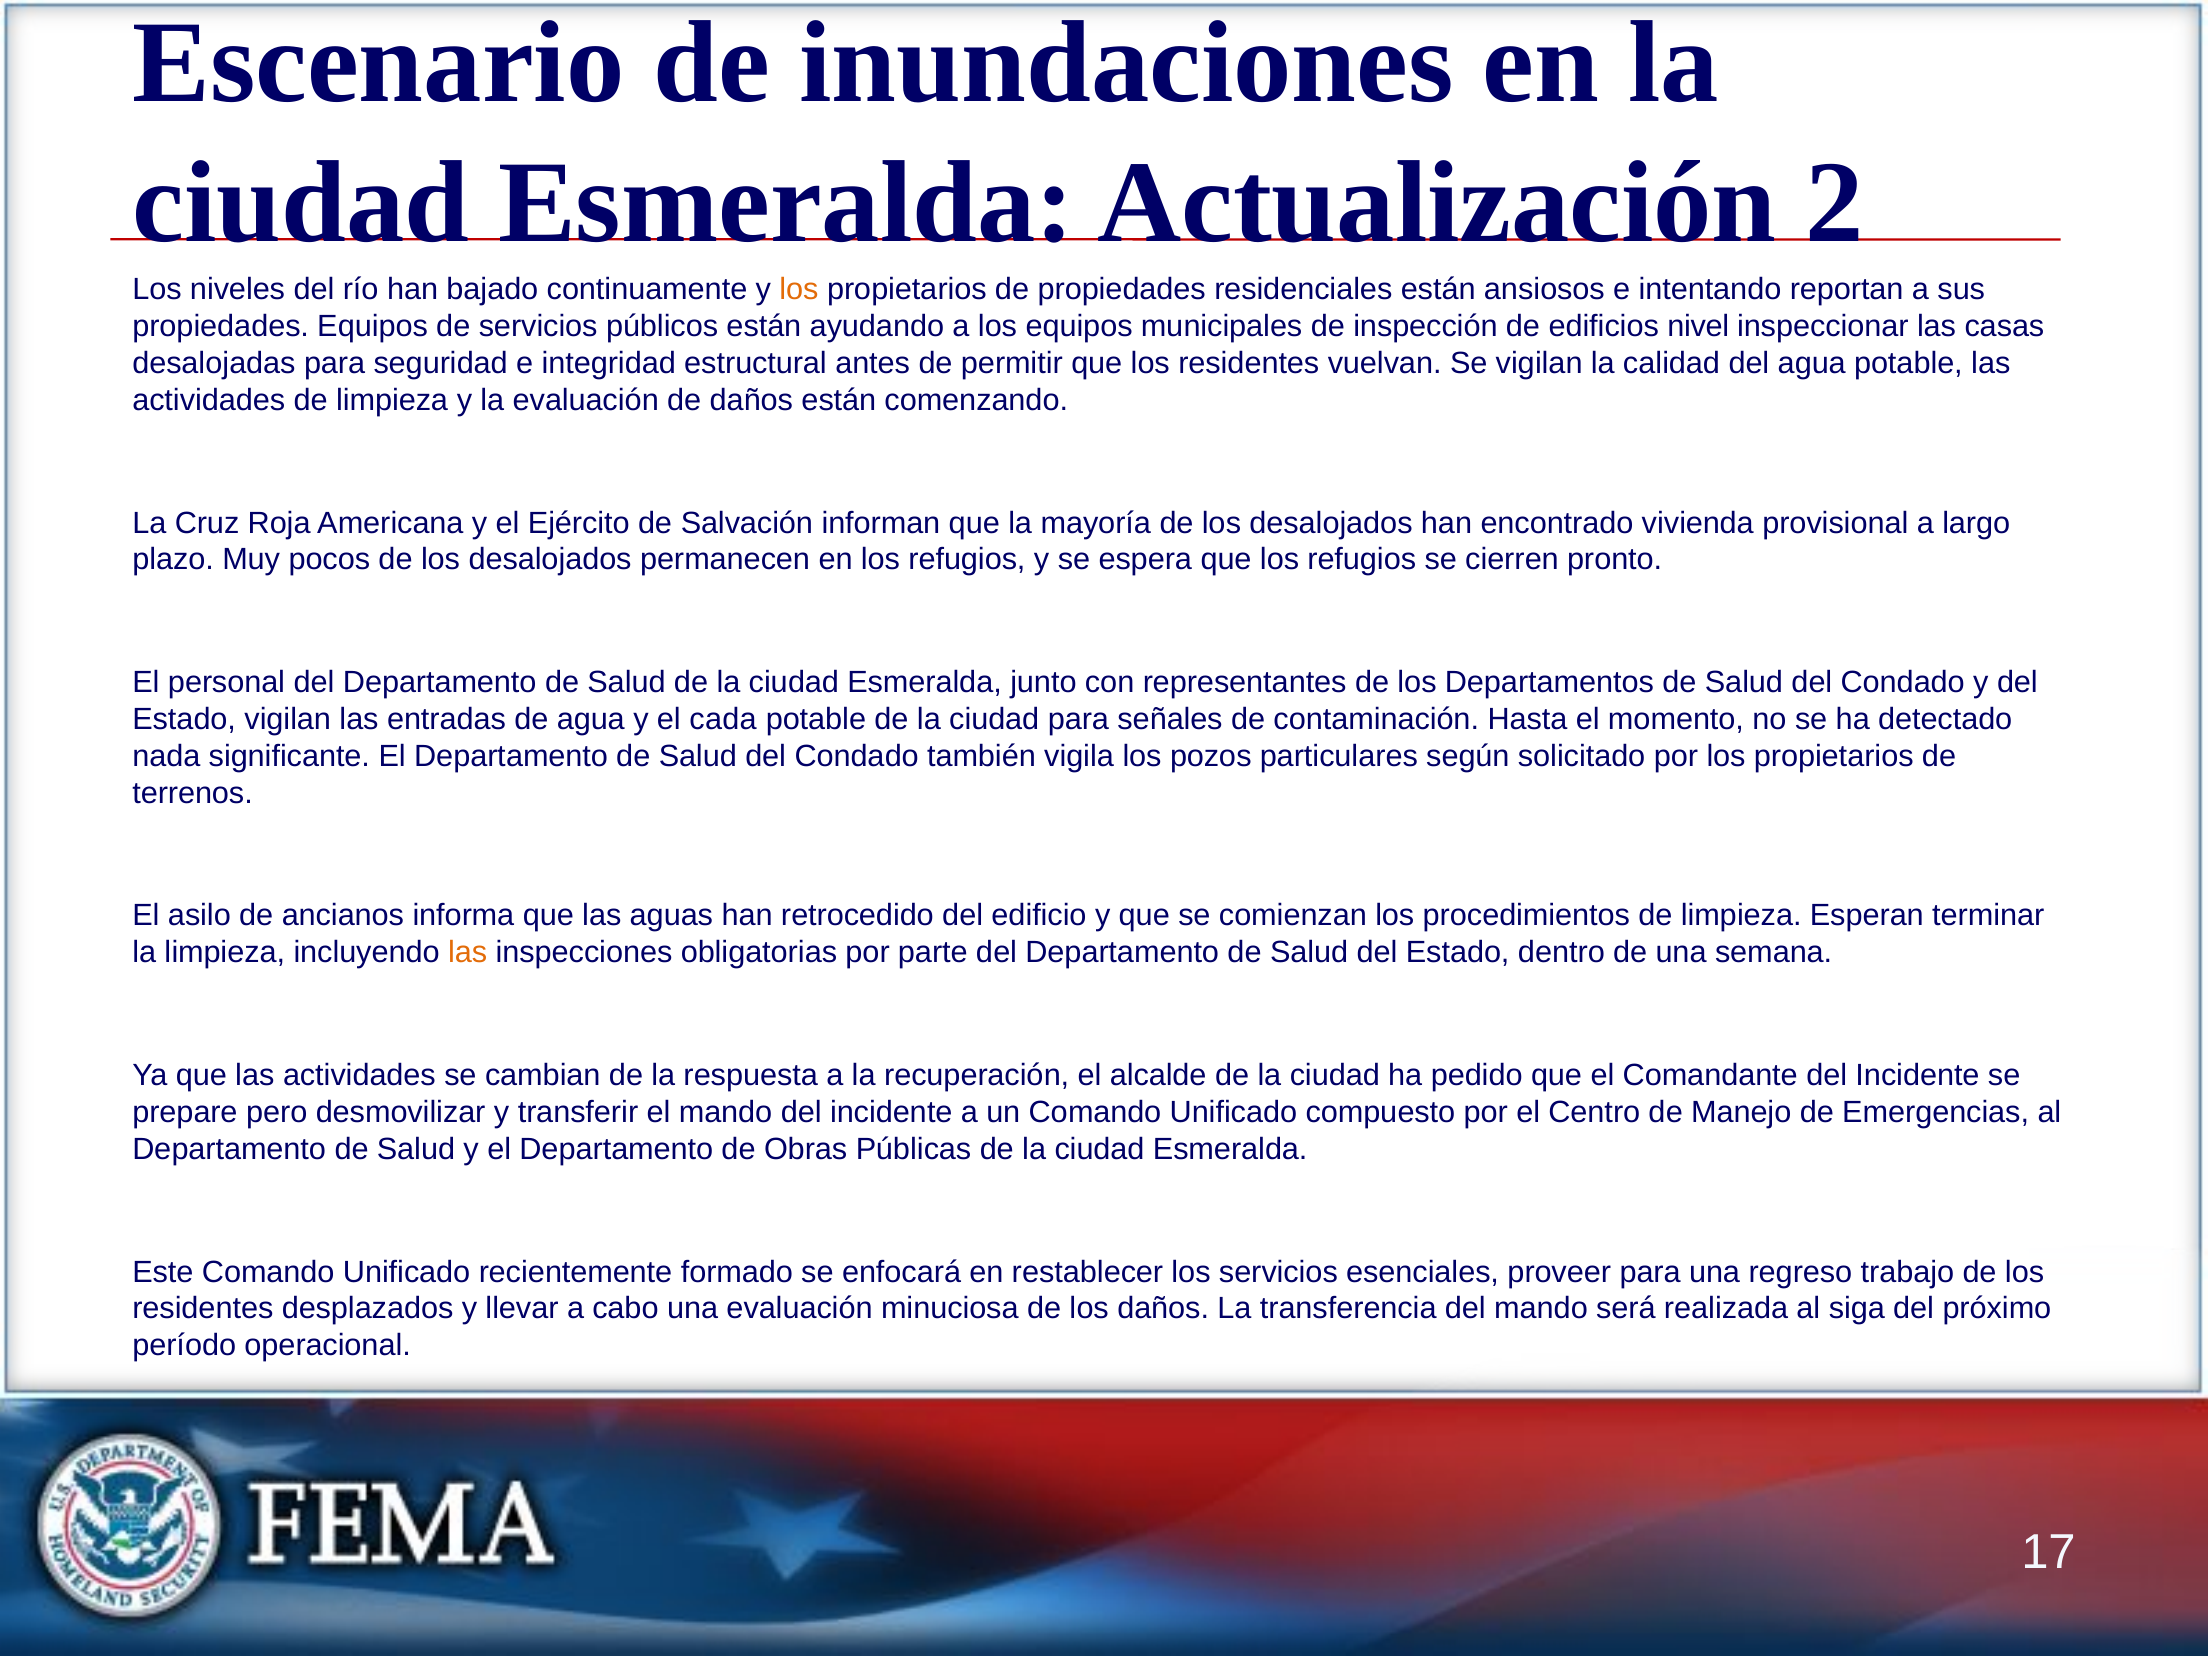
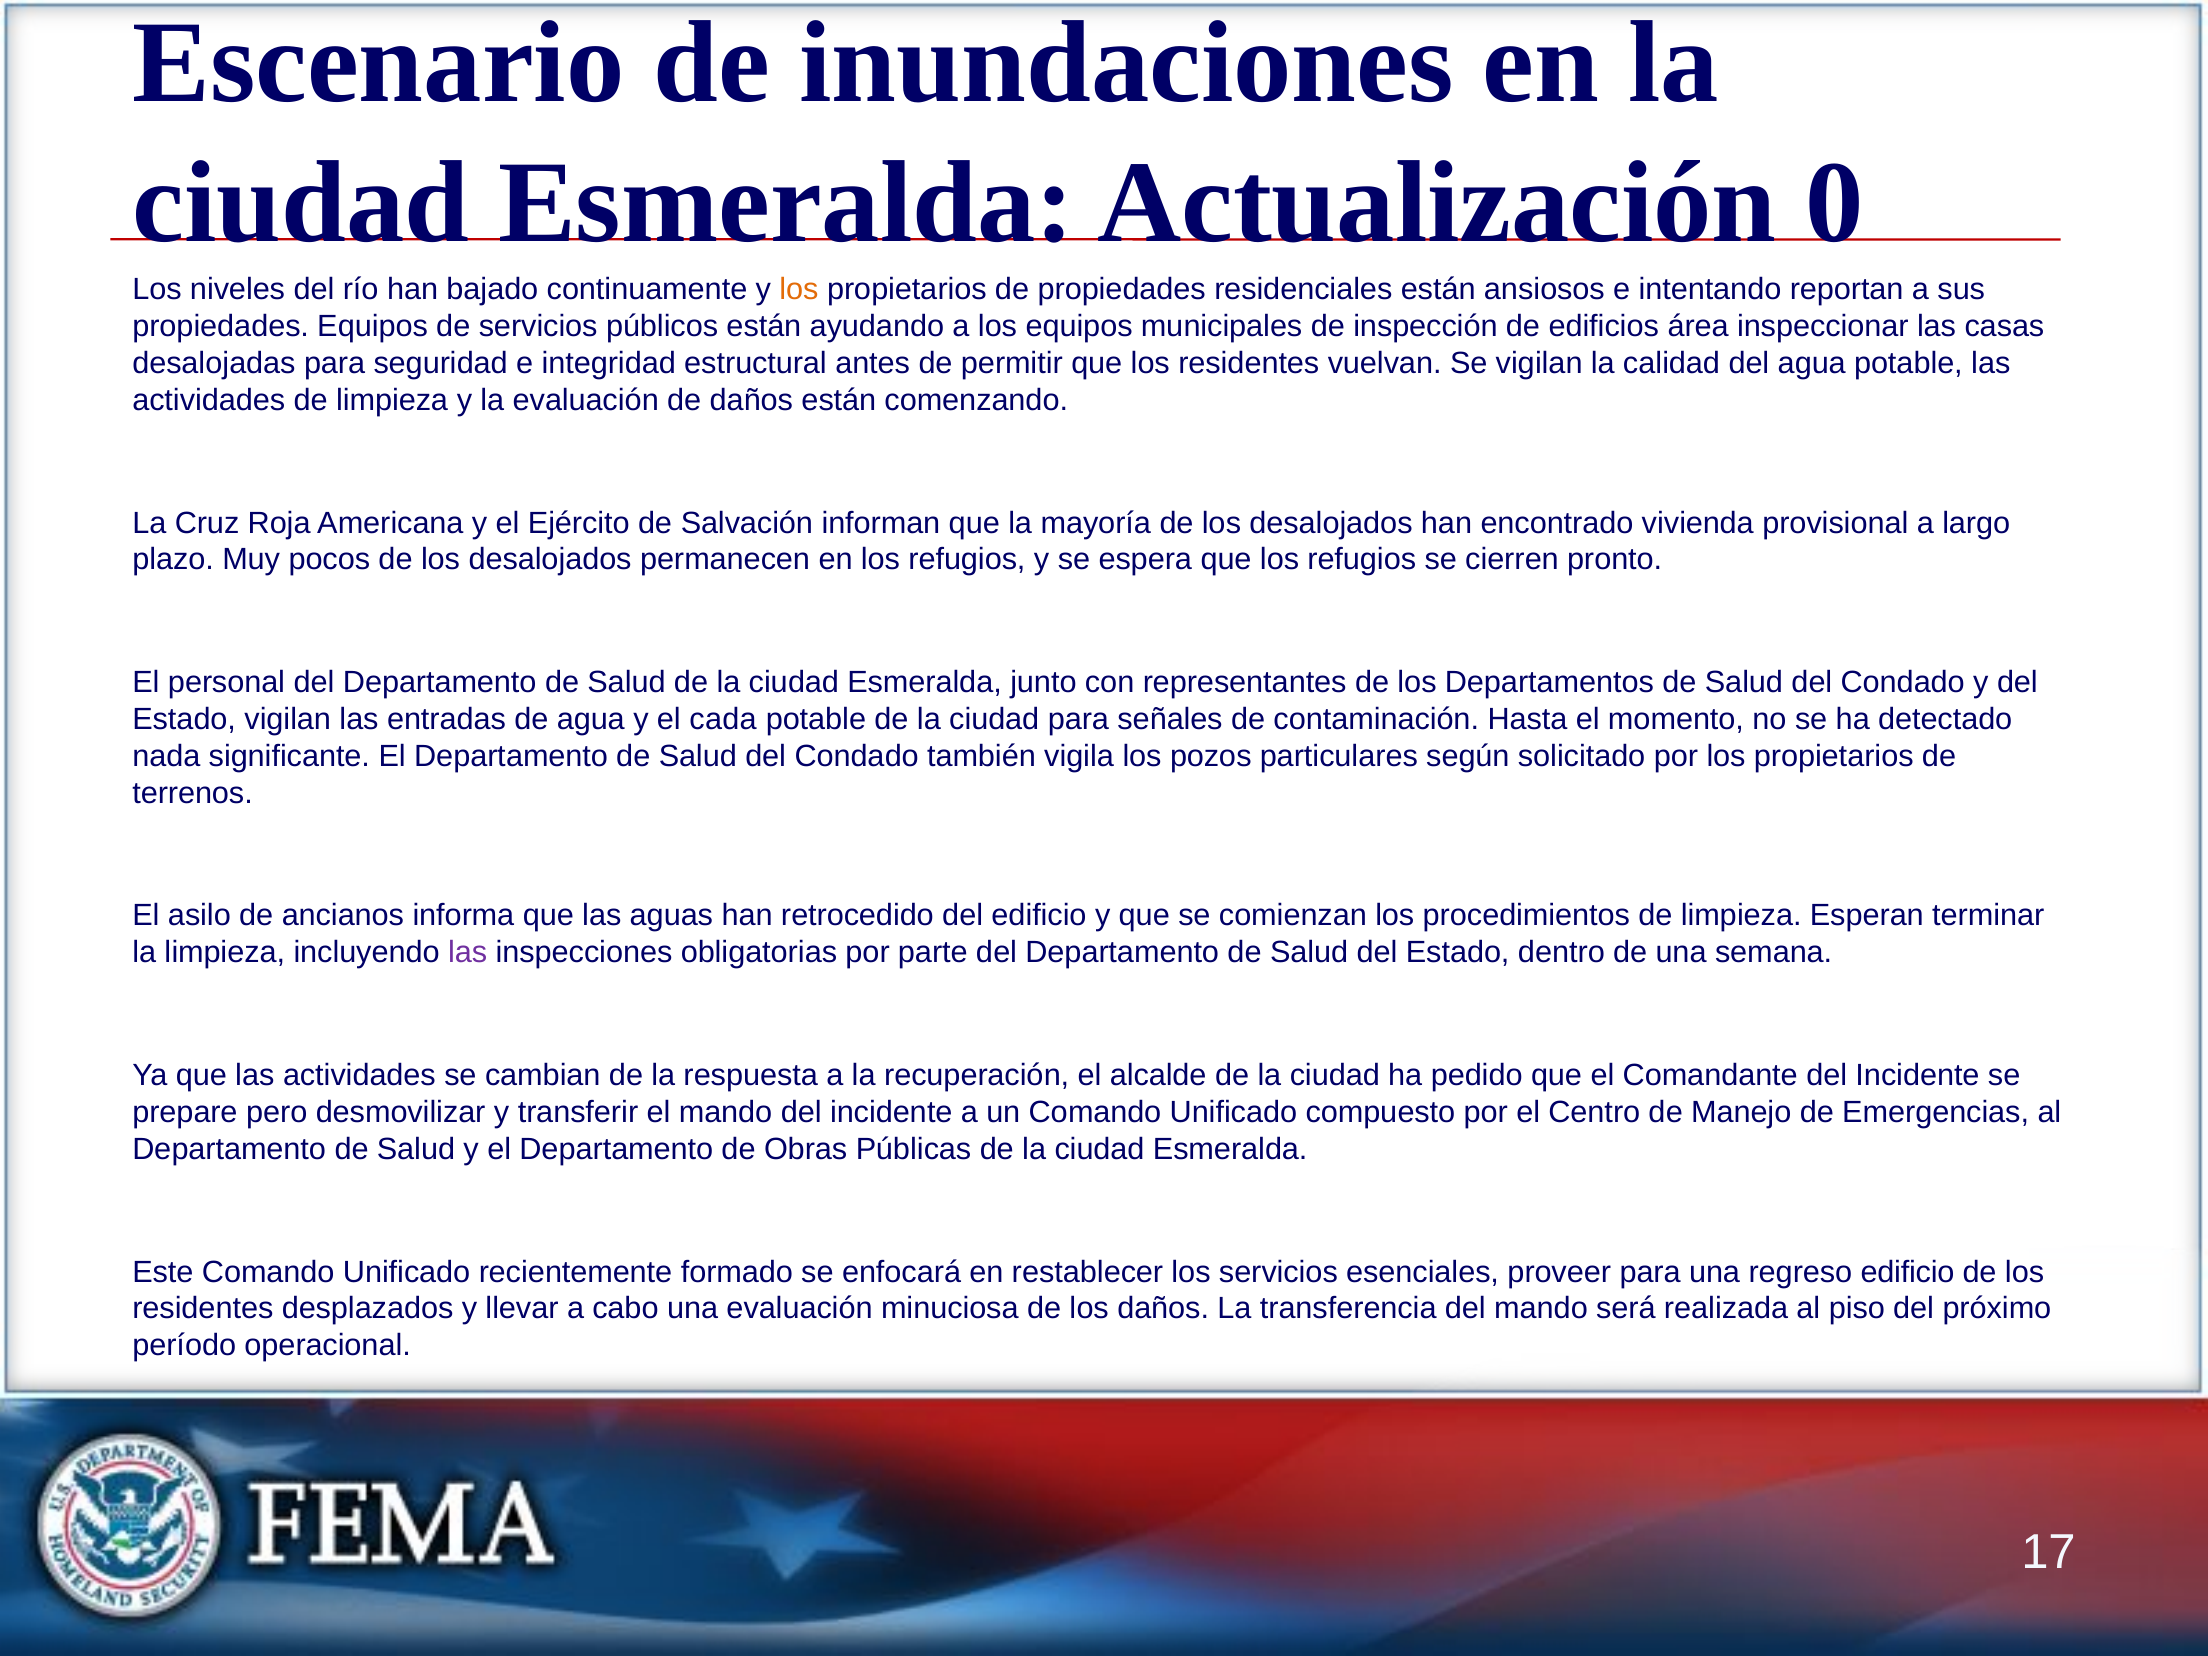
2: 2 -> 0 (1835, 203)
nivel: nivel -> área (1698, 326)
las colour: orange -> purple (468, 953)
regreso trabajo: trabajo -> edificio (1907, 1272)
siga: siga -> piso (1857, 1309)
